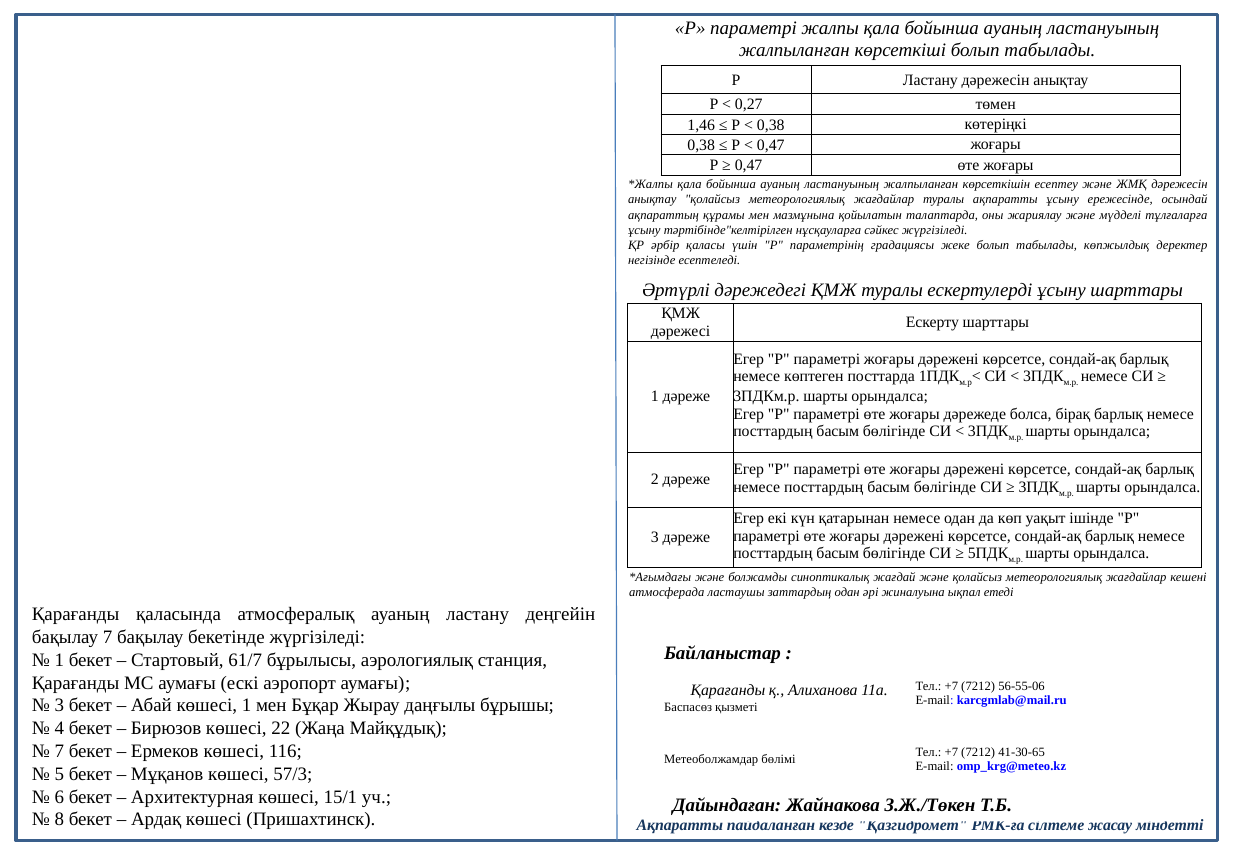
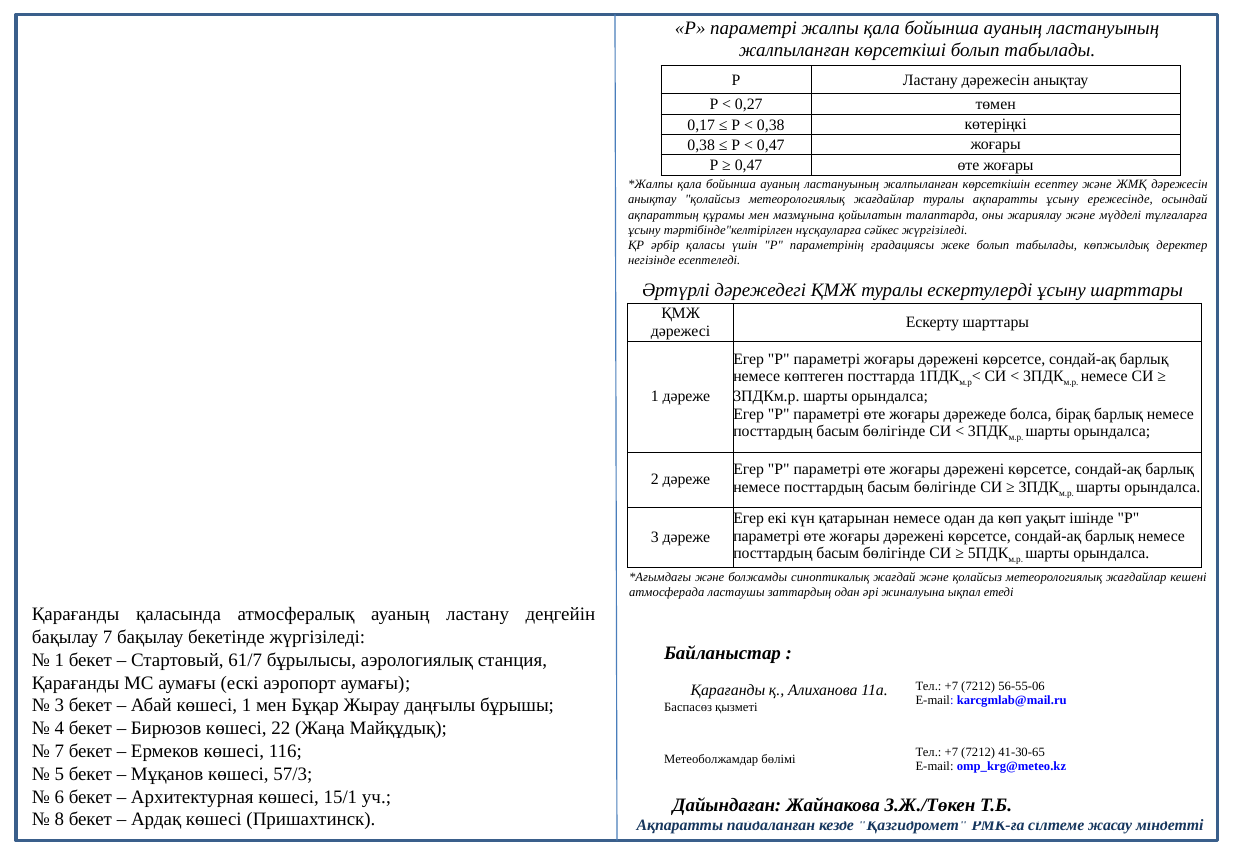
1,46: 1,46 -> 0,17 (701, 125)
